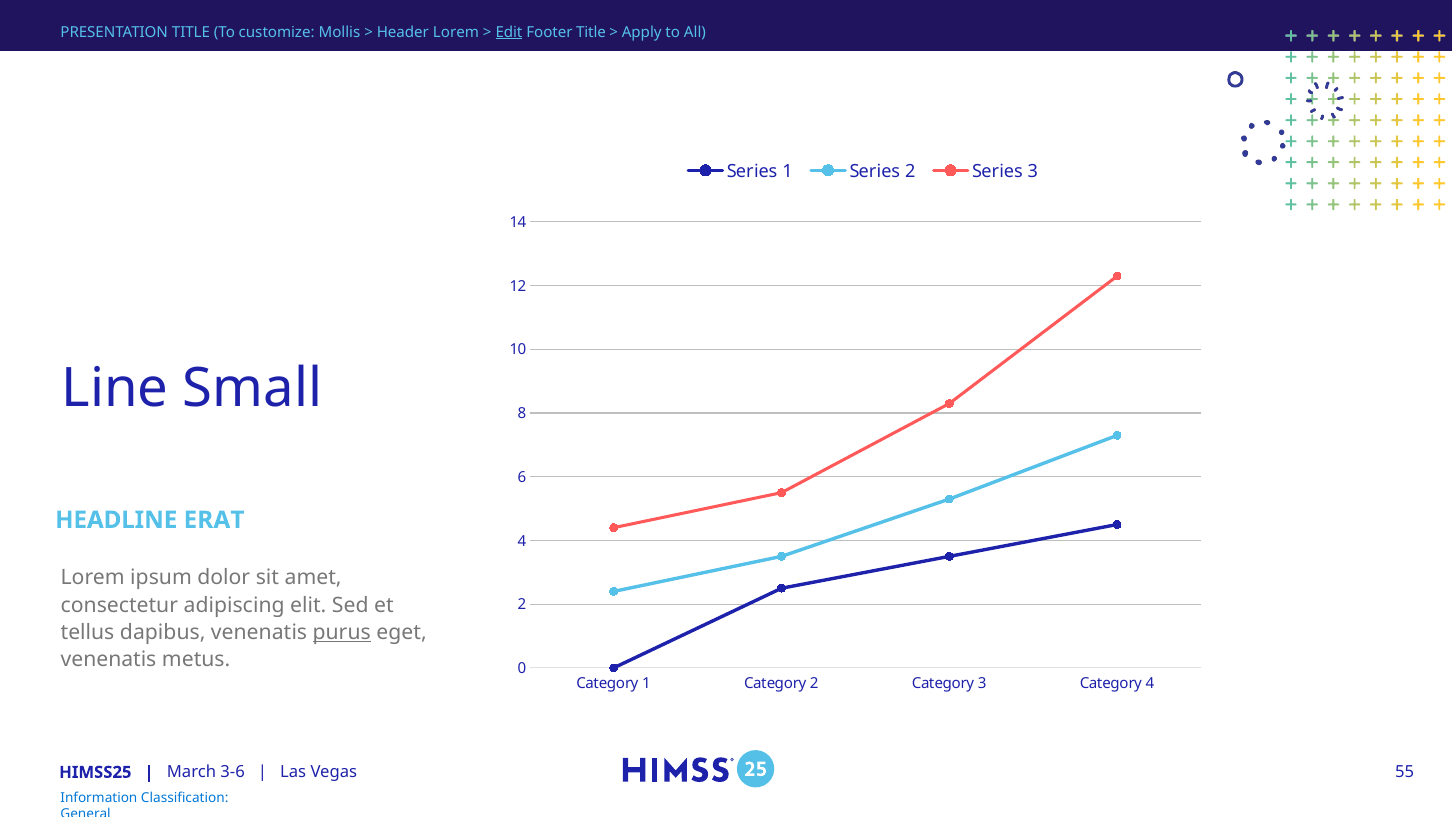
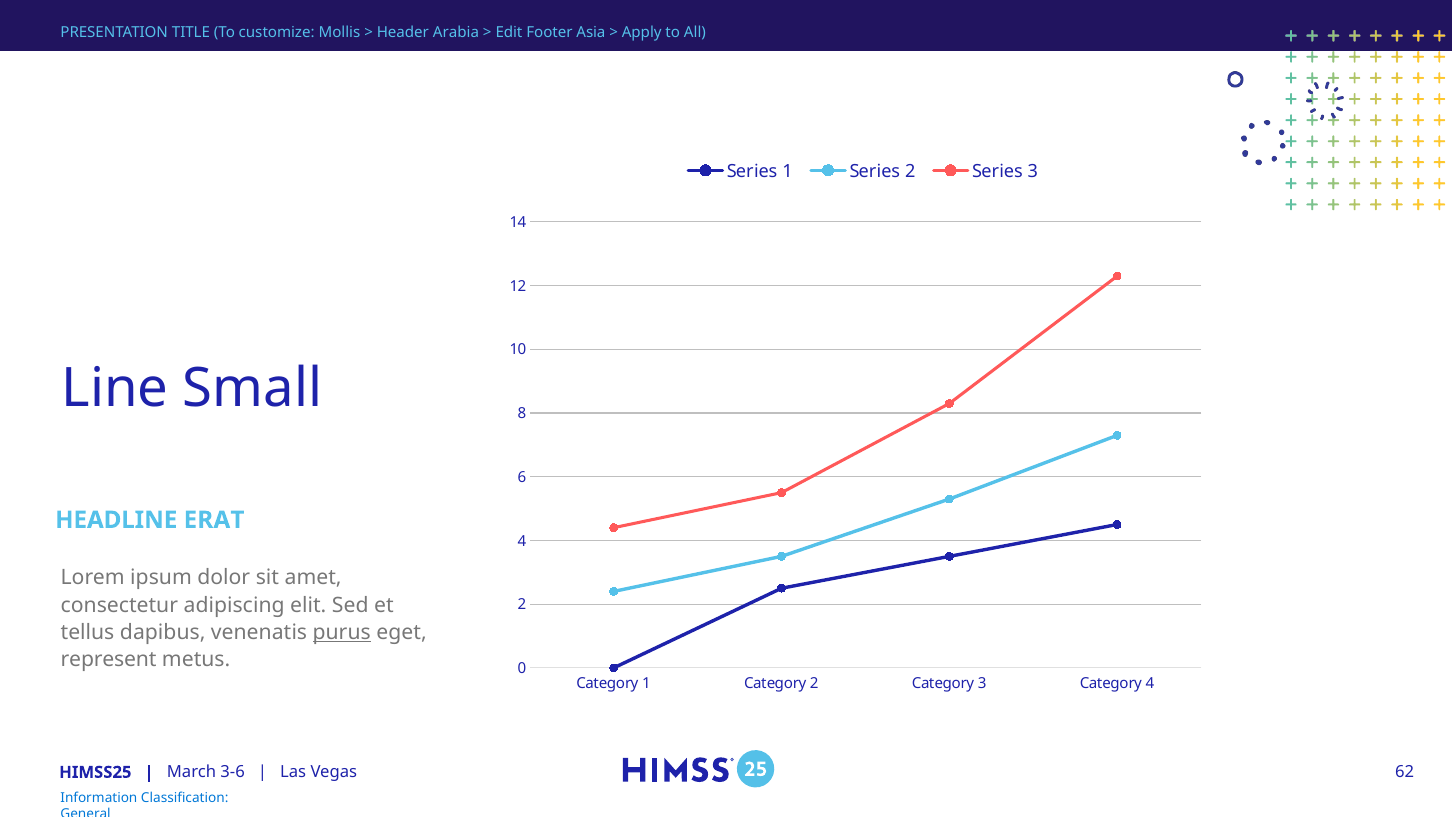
Header Lorem: Lorem -> Arabia (456, 32)
Edit underline: present -> none (509, 32)
Footer Title: Title -> Asia (591, 32)
venenatis: venenatis -> represent (109, 659)
55: 55 -> 62 (1405, 772)
